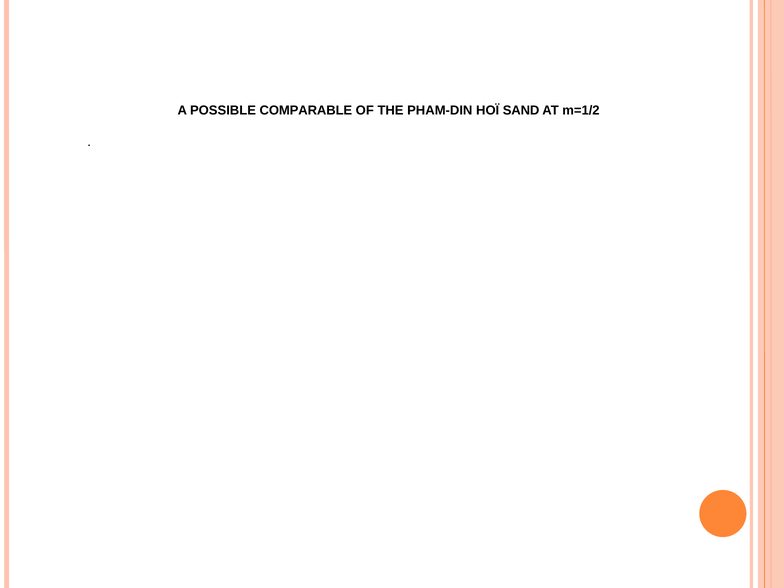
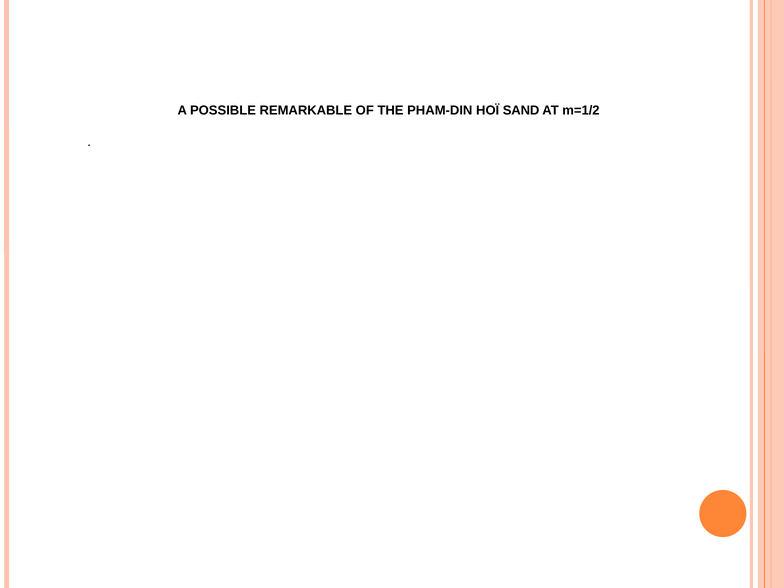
COMPARABLE: COMPARABLE -> REMARKABLE (306, 111)
